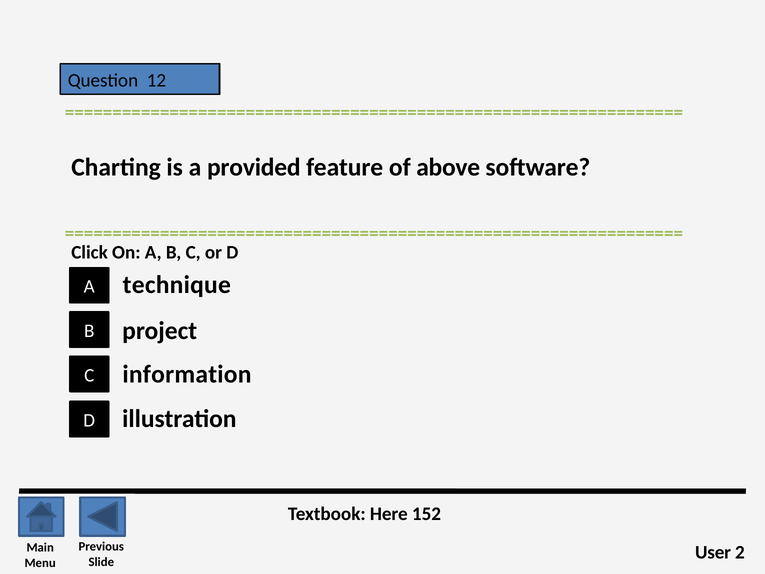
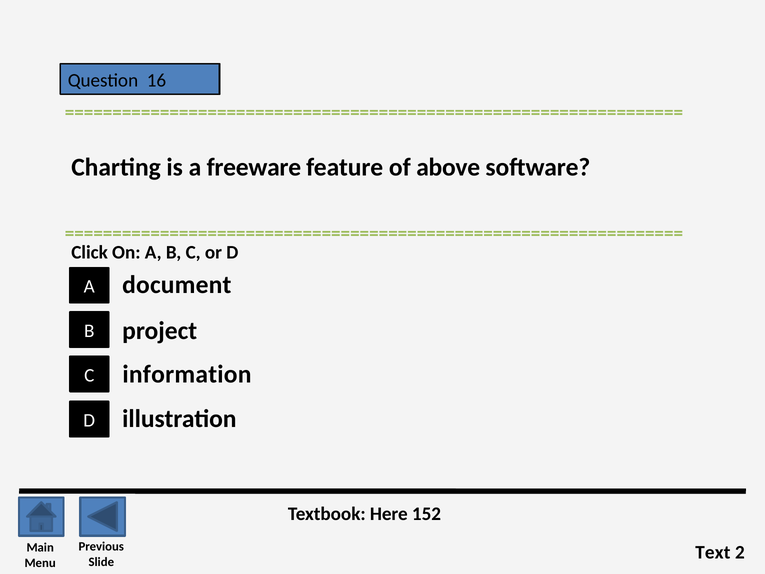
12: 12 -> 16 (156, 80)
provided: provided -> freeware (254, 167)
technique: technique -> document (177, 285)
User: User -> Text (713, 552)
